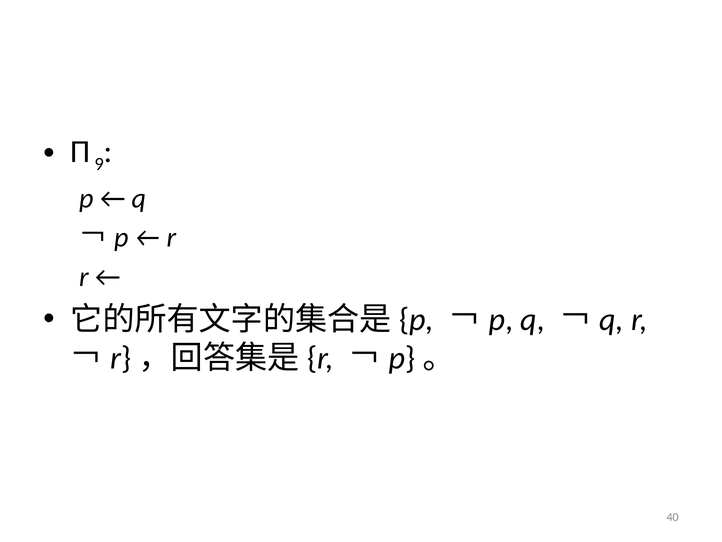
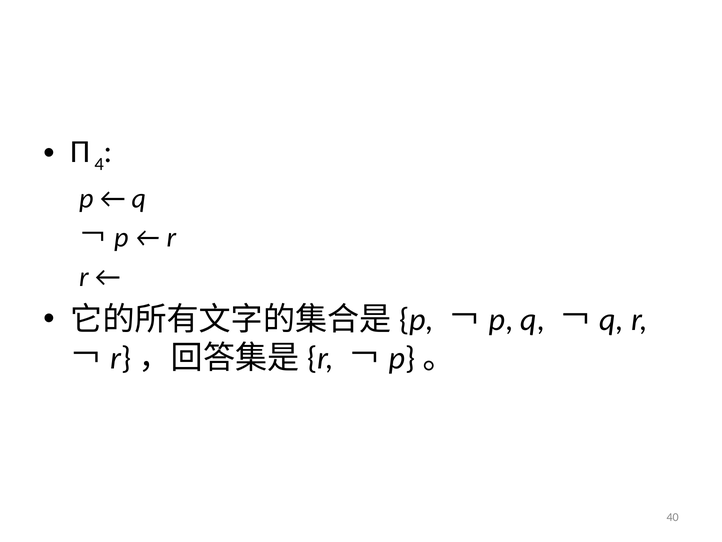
9: 9 -> 4 (99, 164)
